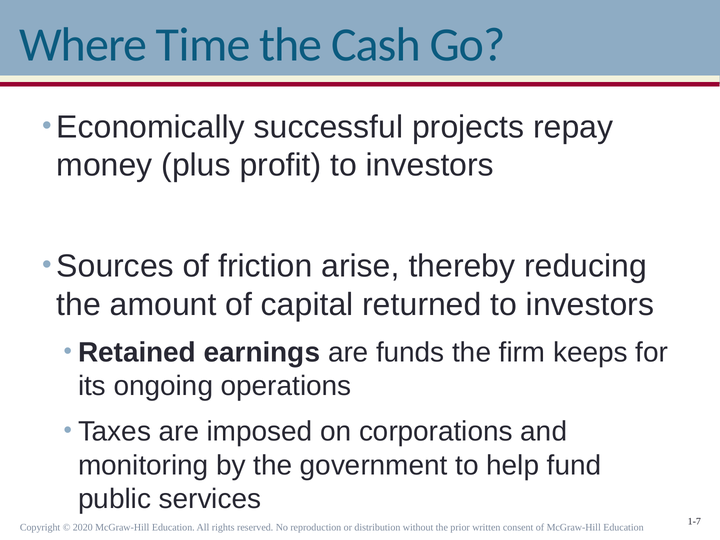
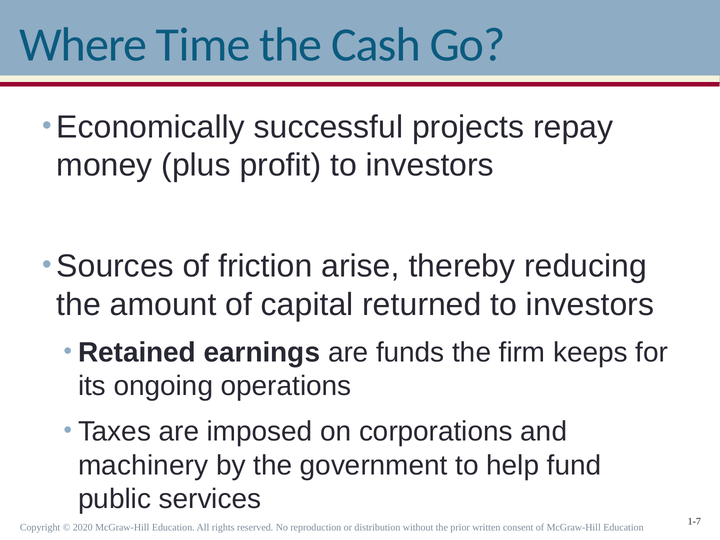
monitoring: monitoring -> machinery (143, 465)
